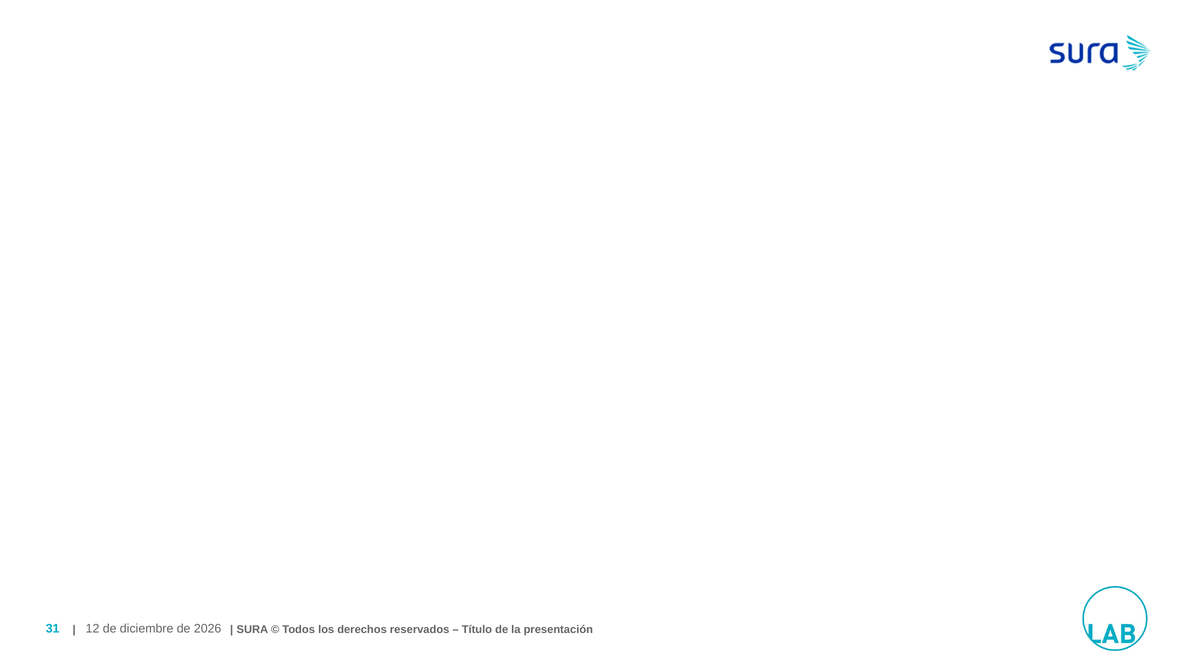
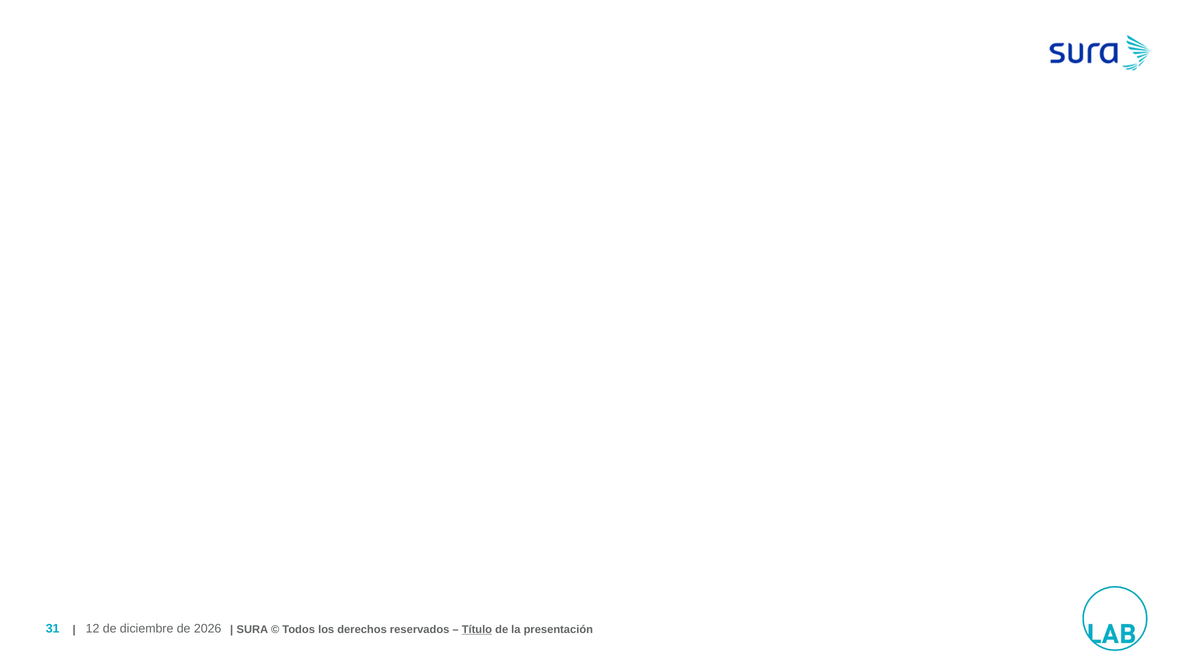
Título underline: none -> present (477, 630)
